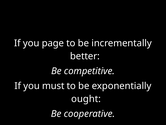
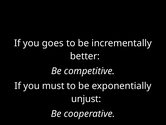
page: page -> goes (53, 43)
ought: ought -> unjust (86, 98)
